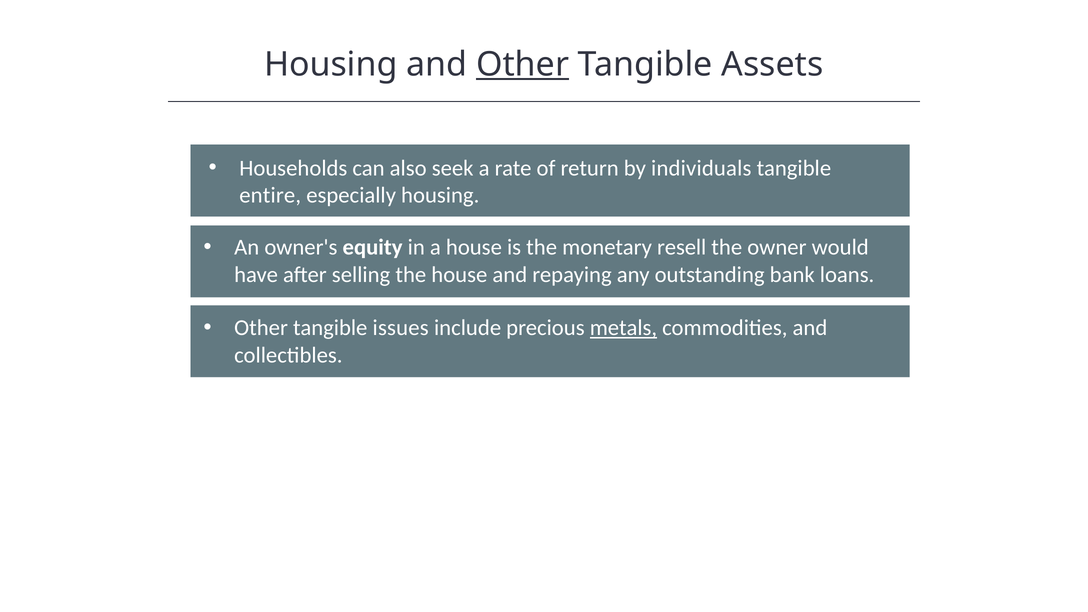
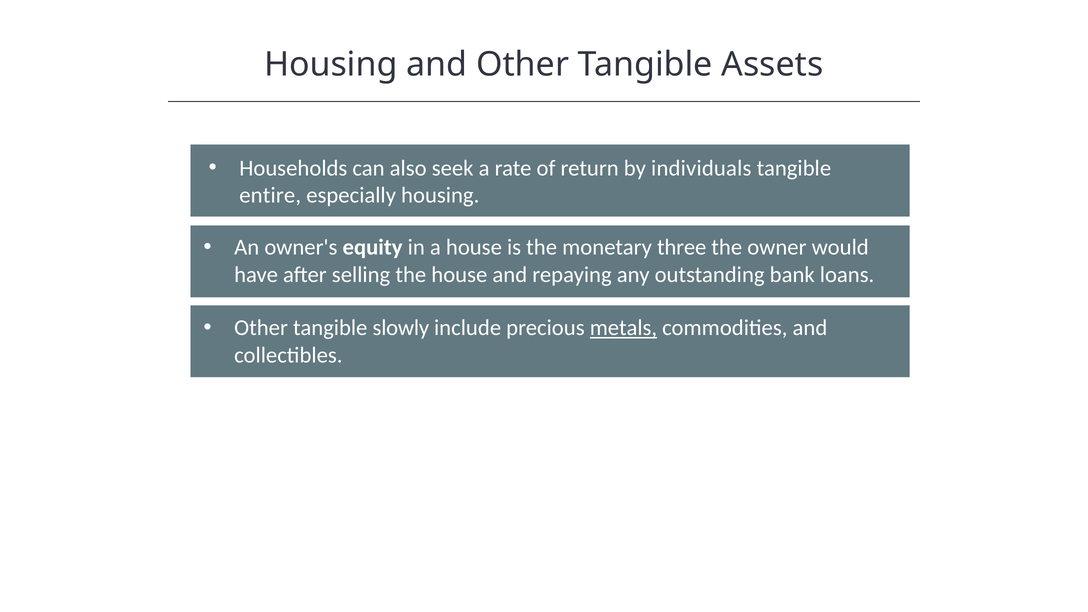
Other underline: present -> none (523, 65)
resell: resell -> three (682, 247)
issues: issues -> slowly (401, 328)
